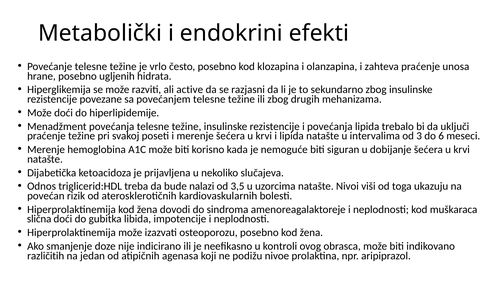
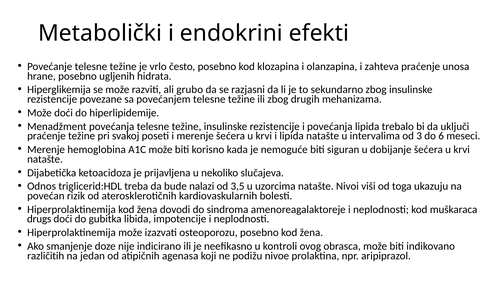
active: active -> grubo (190, 90)
slična: slična -> drugs (39, 219)
